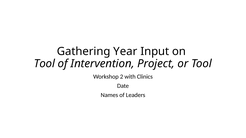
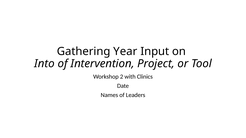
Tool: Tool -> Into (44, 64)
